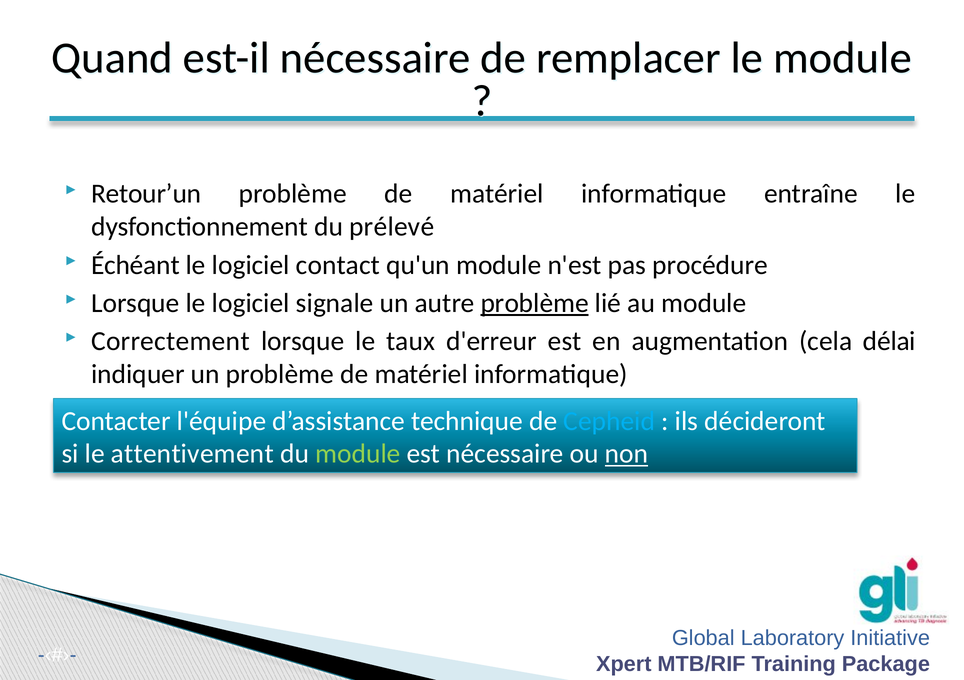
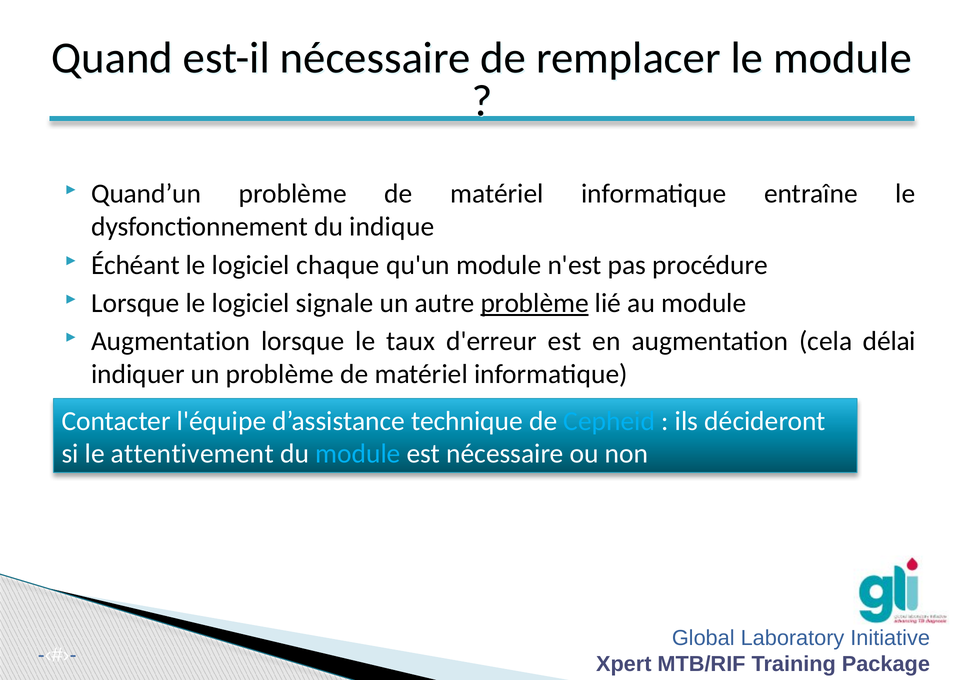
Retour’un: Retour’un -> Quand’un (146, 194)
prélevé: prélevé -> indique (392, 227)
contact: contact -> chaque (338, 265)
Correctement: Correctement -> Augmentation (171, 342)
module colour: light green -> light blue (358, 454)
non underline: present -> none (627, 454)
